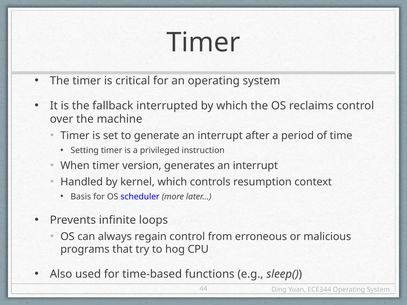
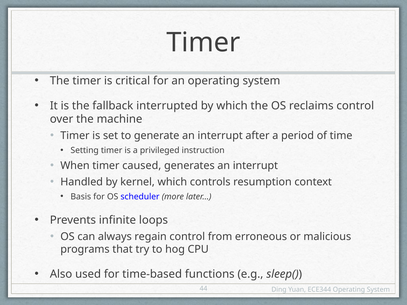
version: version -> caused (142, 166)
